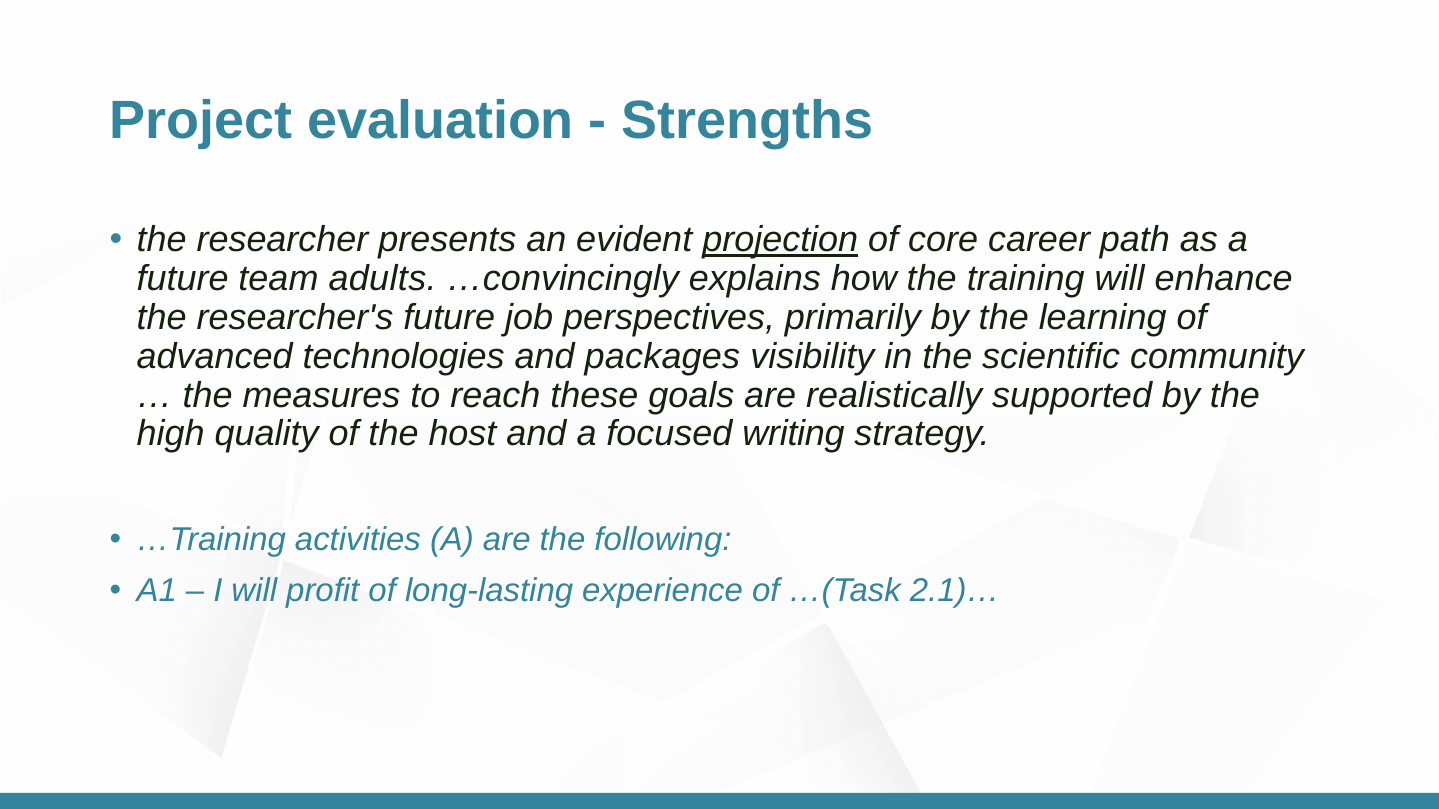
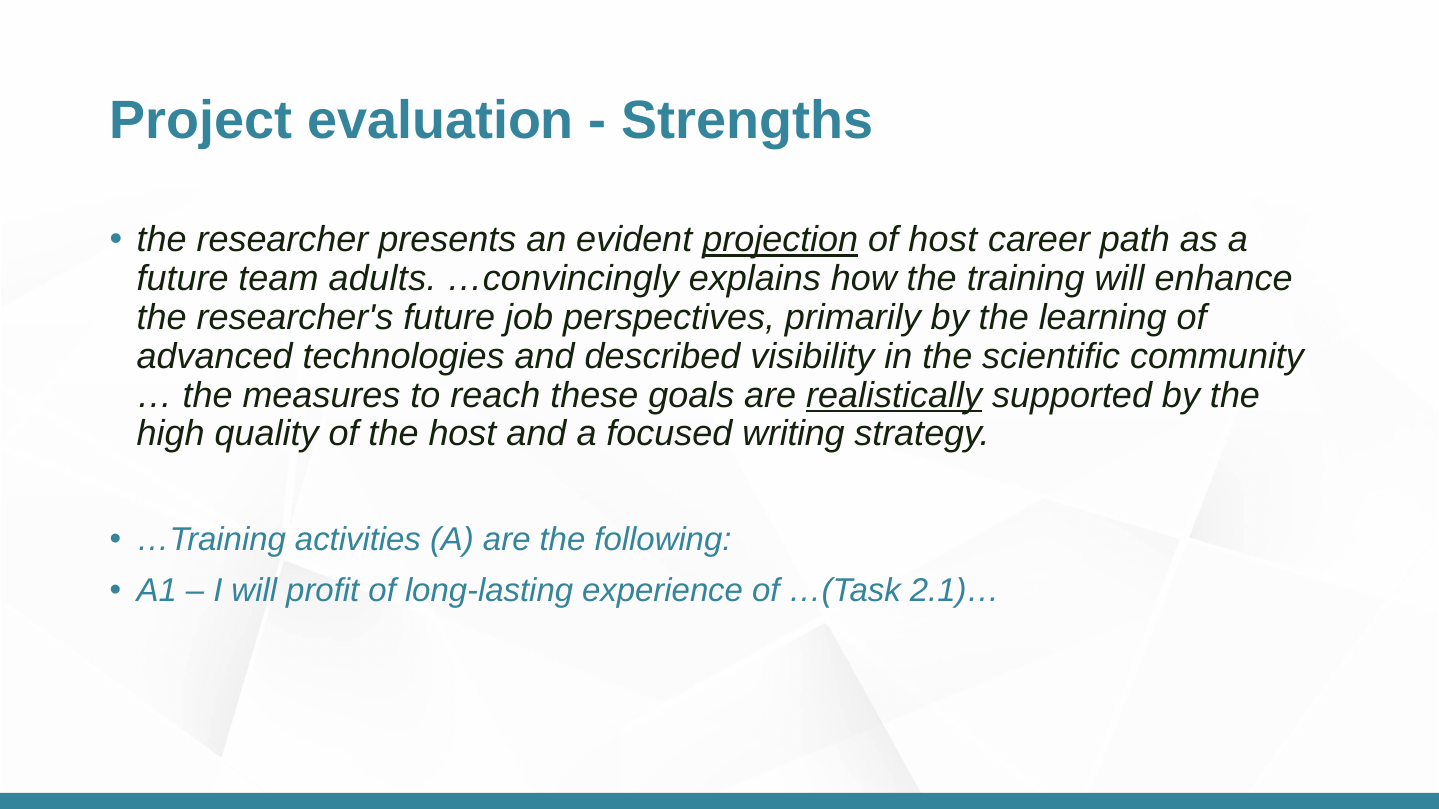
of core: core -> host (943, 240)
packages: packages -> described (663, 357)
realistically underline: none -> present (894, 395)
